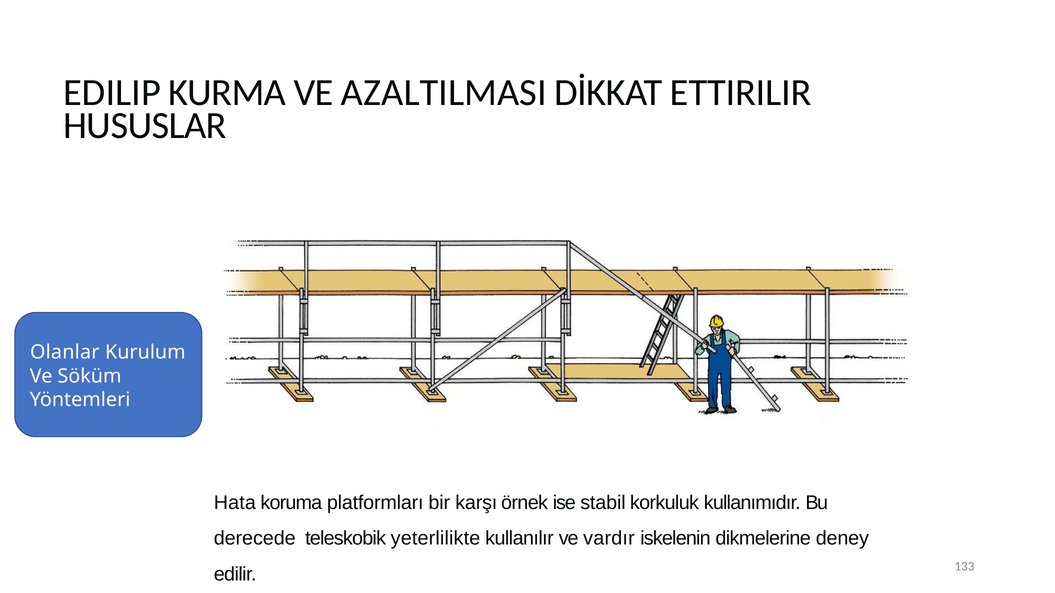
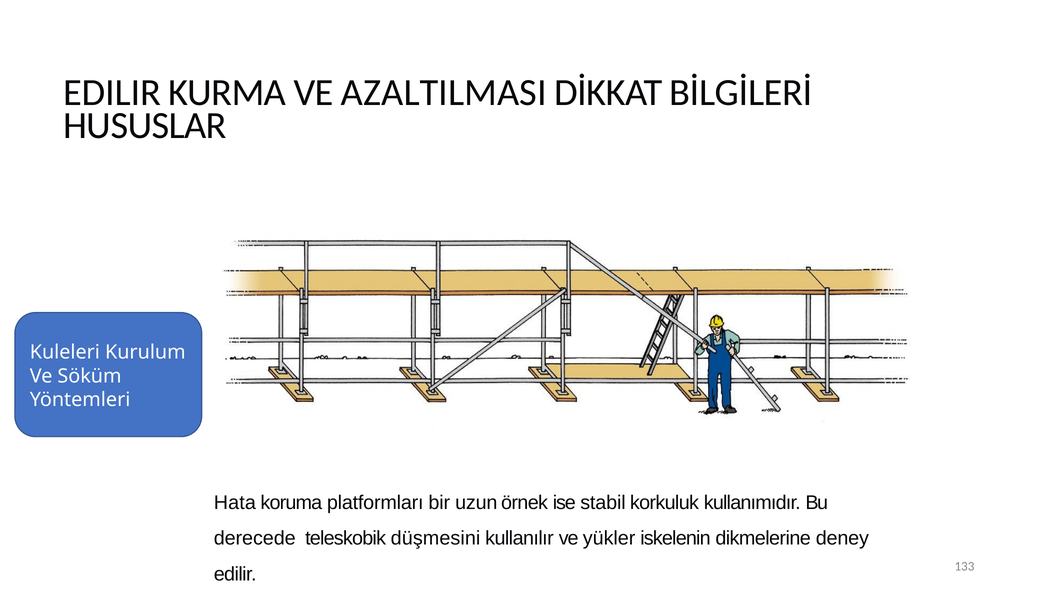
EDILIP: EDILIP -> EDILIR (112, 93)
ETTIRILIR: ETTIRILIR -> BİLGİLERİ (741, 93)
Olanlar: Olanlar -> Kuleleri (65, 353)
karşı: karşı -> uzun (476, 503)
yeterlilikte: yeterlilikte -> düşmesini (436, 539)
vardır: vardır -> yükler (609, 539)
